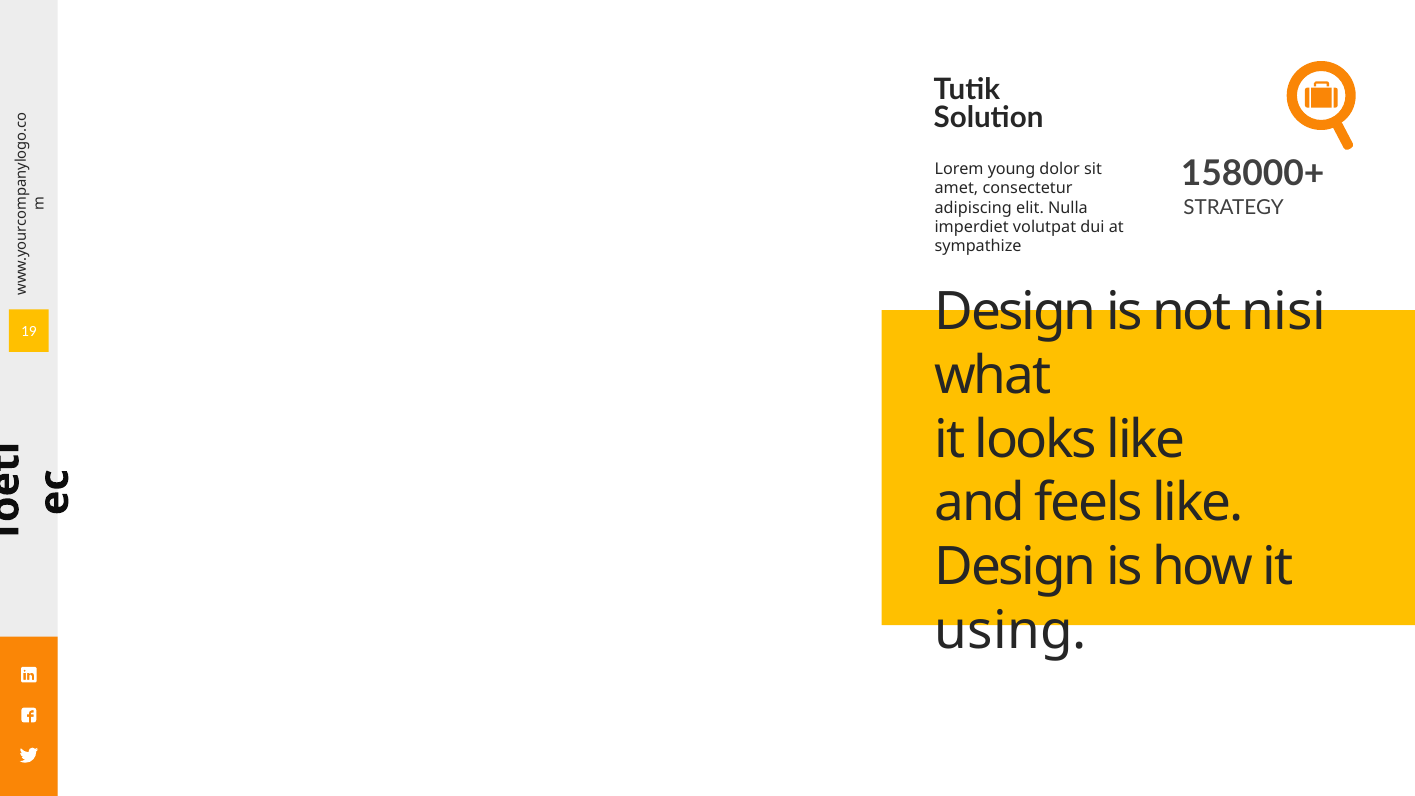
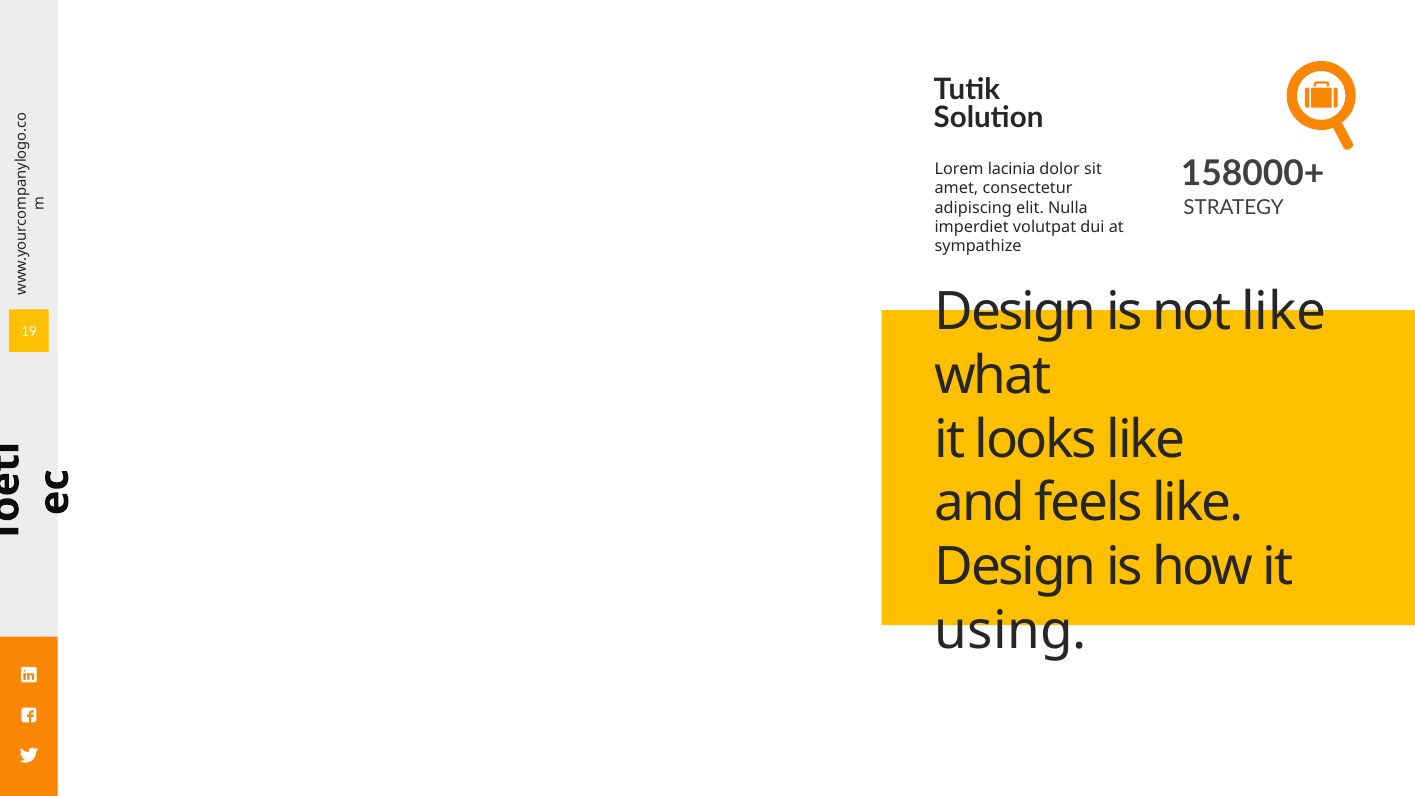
young: young -> lacinia (1012, 169)
not nisi: nisi -> like (1284, 312)
